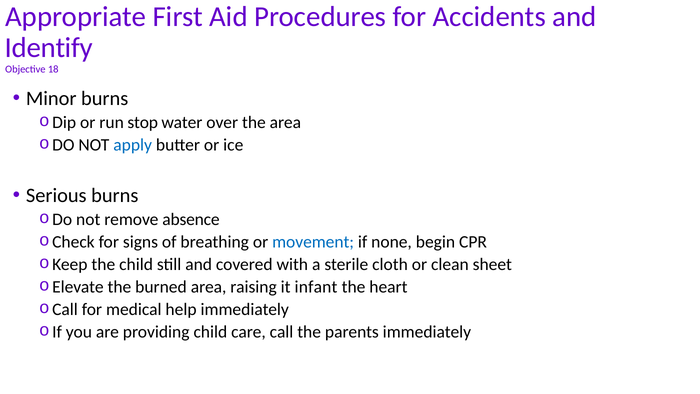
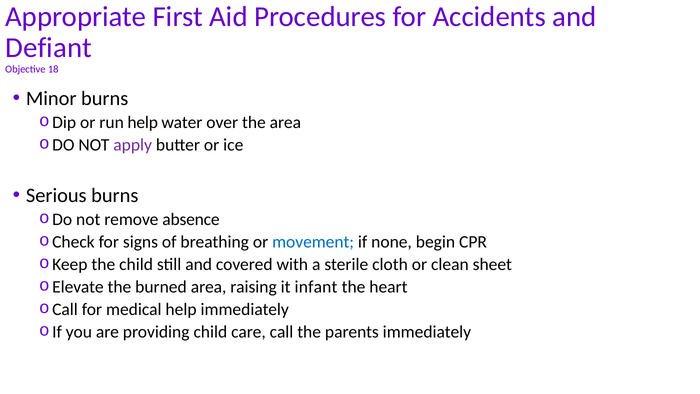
Identify: Identify -> Defiant (49, 48)
run stop: stop -> help (143, 122)
apply colour: blue -> purple (133, 145)
